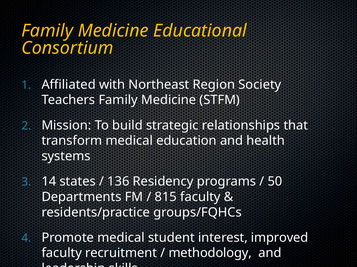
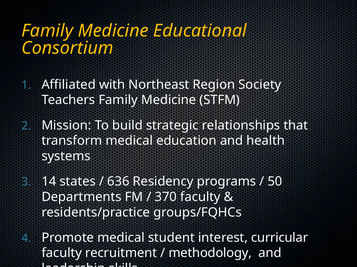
136: 136 -> 636 (118, 182)
815: 815 -> 370 (166, 197)
improved: improved -> curricular (280, 238)
